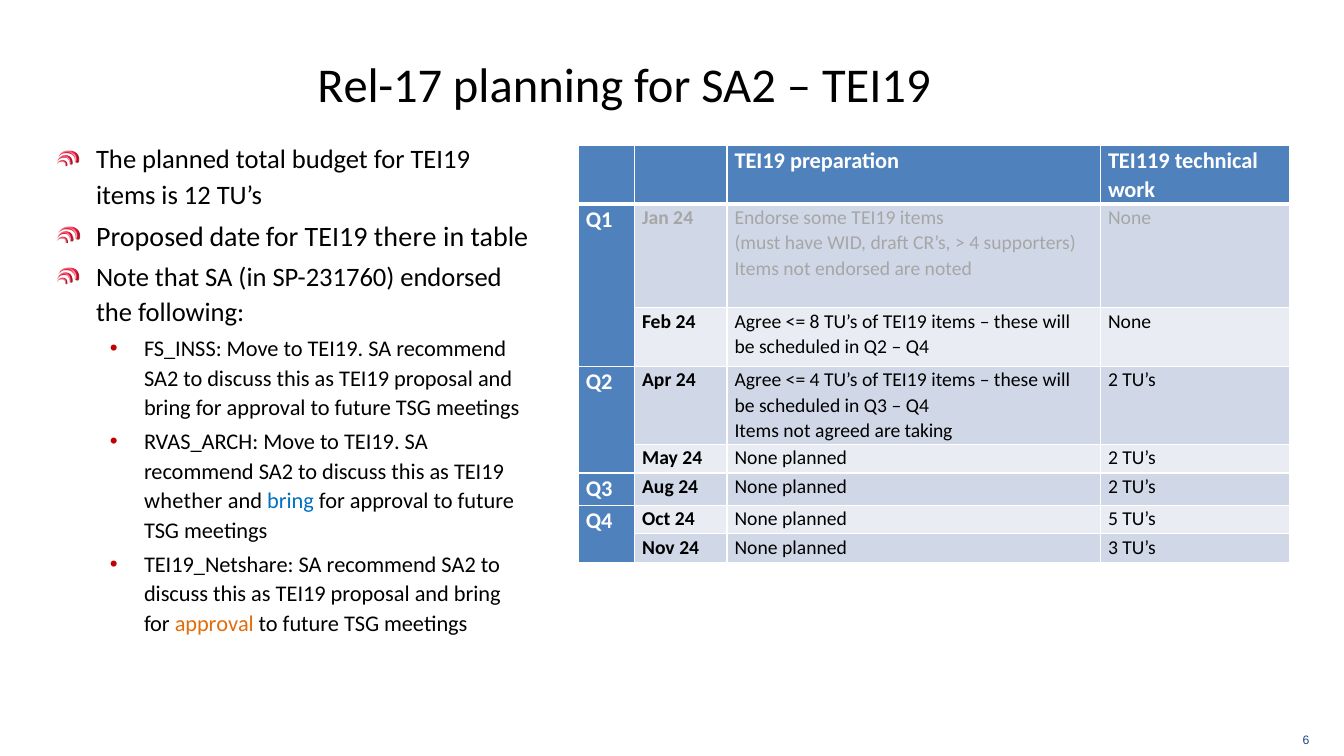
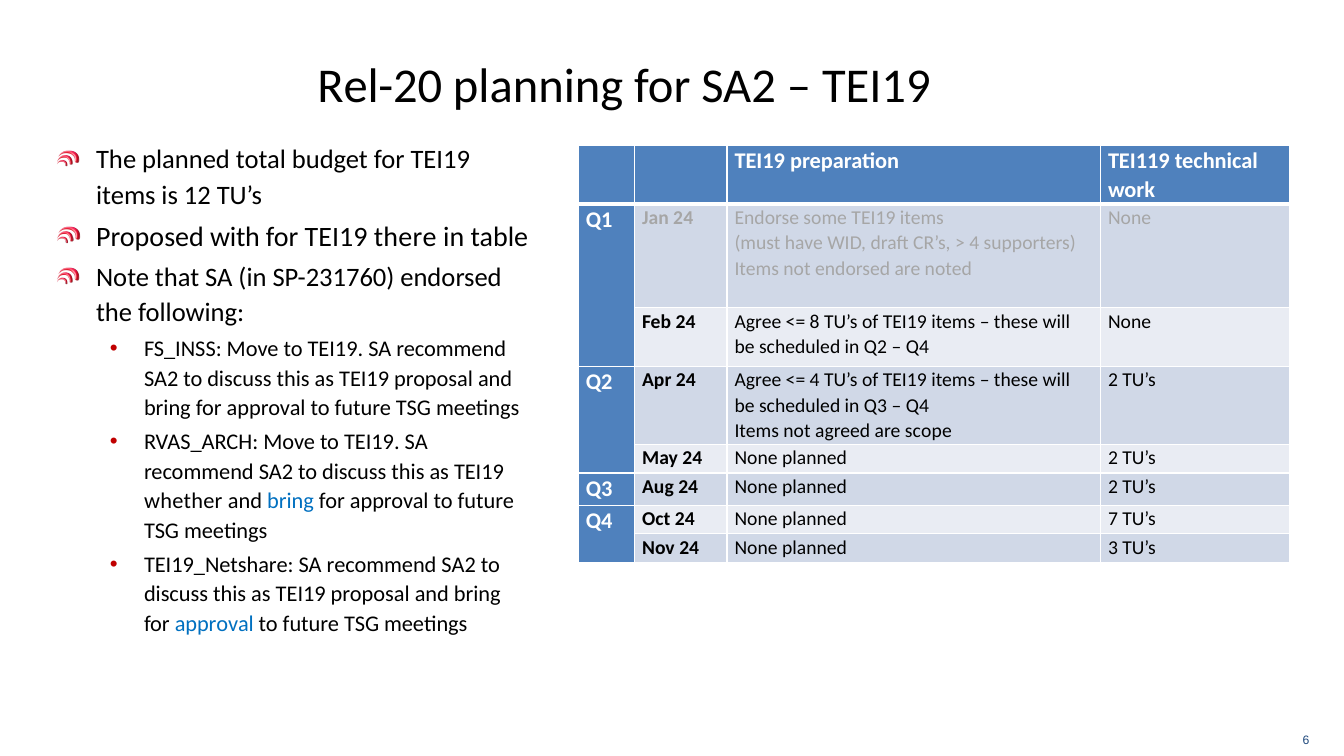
Rel-17: Rel-17 -> Rel-20 (380, 86)
date: date -> with (235, 237)
taking: taking -> scope (928, 431)
5: 5 -> 7 (1113, 519)
approval colour: orange -> blue (214, 624)
